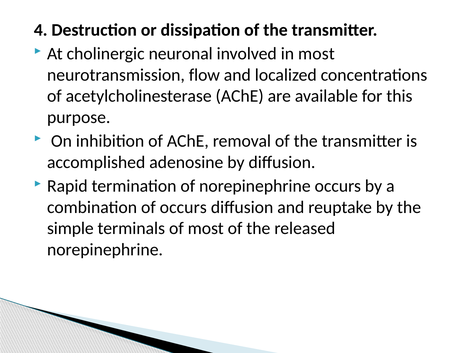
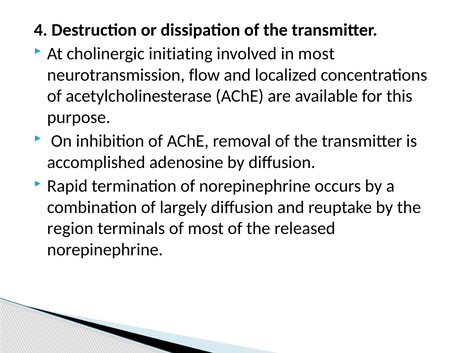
neuronal: neuronal -> initiating (181, 54)
of occurs: occurs -> largely (183, 207)
simple: simple -> region (70, 229)
